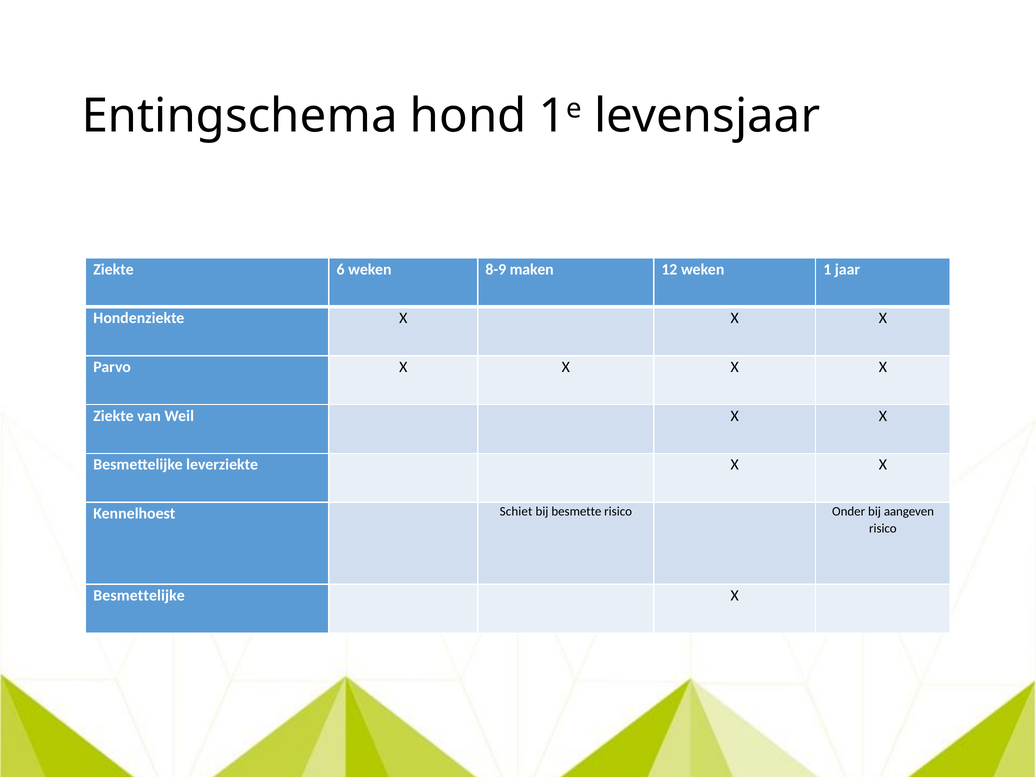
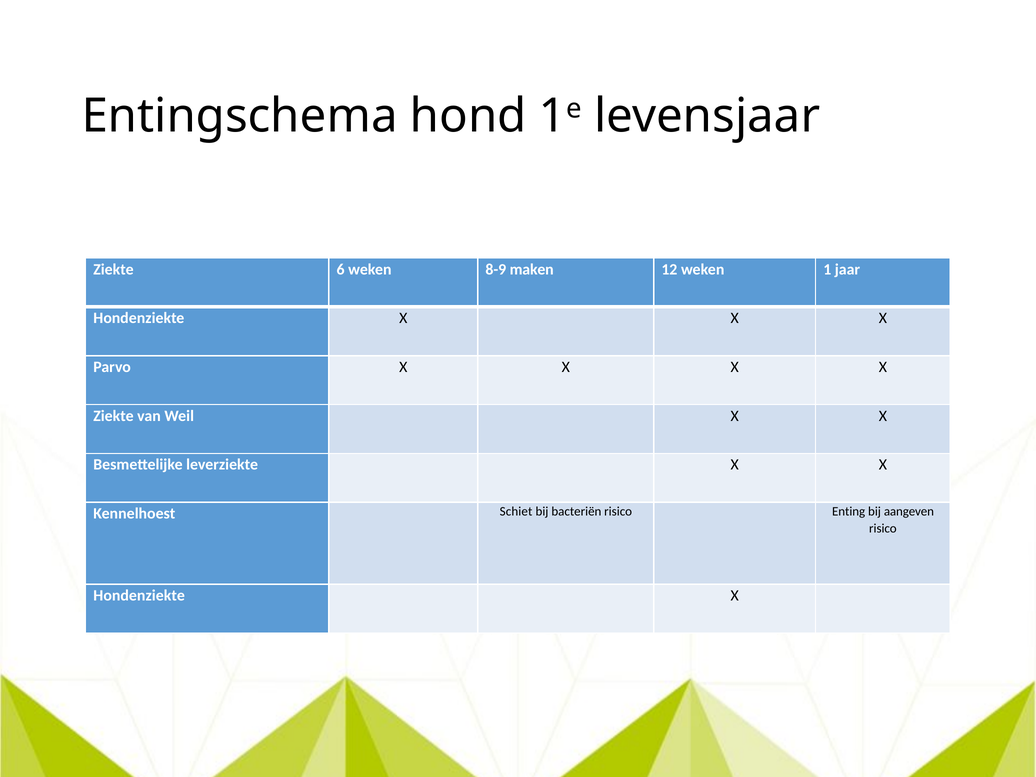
besmette: besmette -> bacteriën (576, 511)
Onder: Onder -> Enting (849, 511)
Besmettelijke: Besmettelijke -> Hondenziekte (139, 595)
